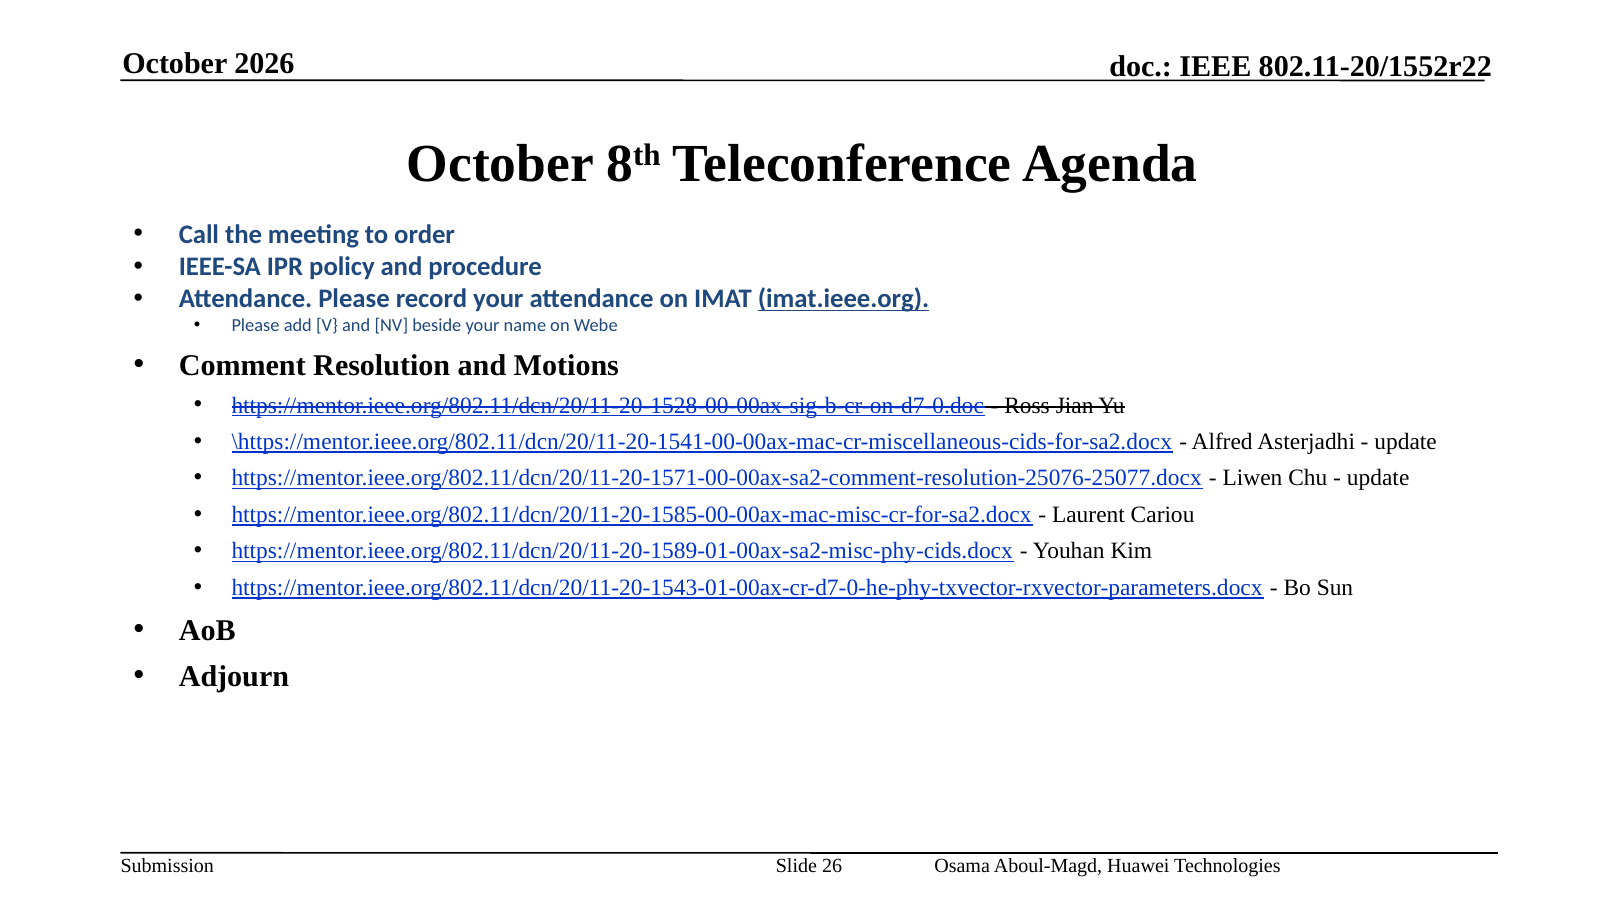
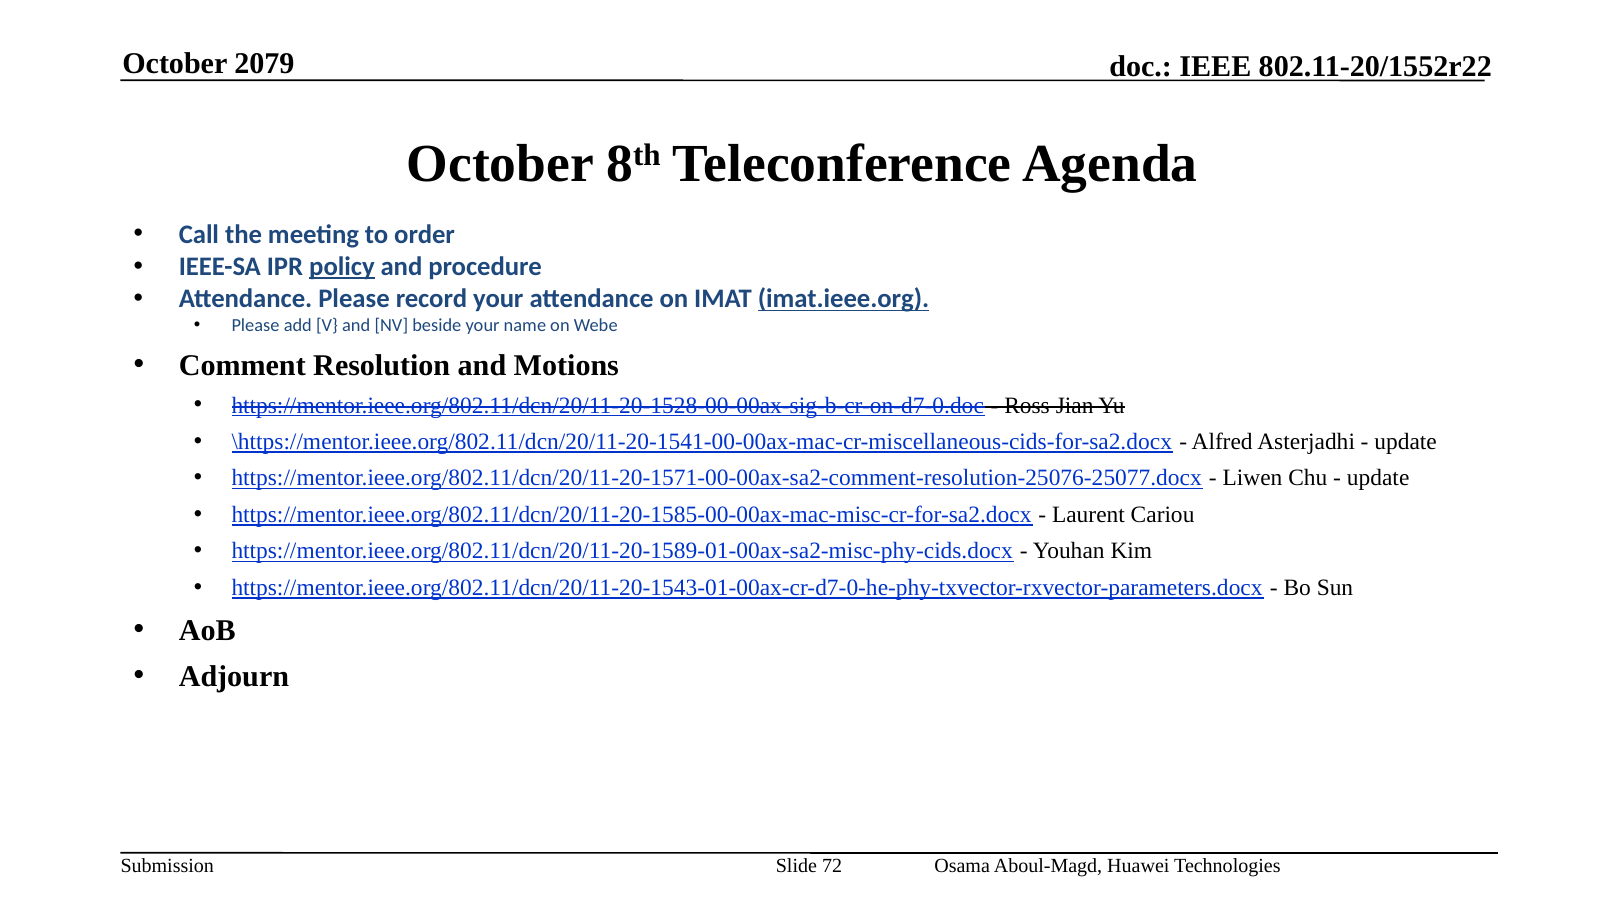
2026: 2026 -> 2079 (264, 64)
policy underline: none -> present (342, 267)
26: 26 -> 72 (832, 866)
